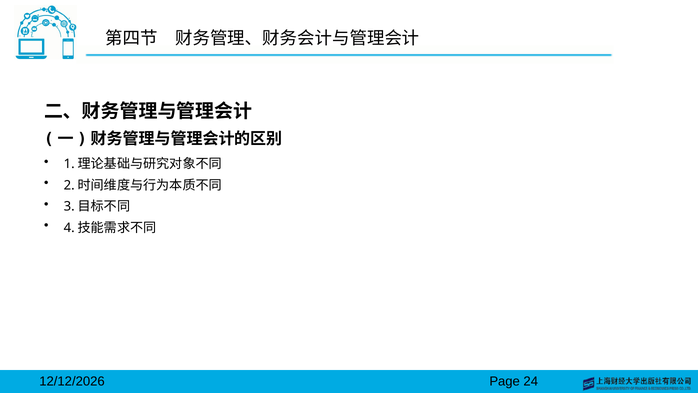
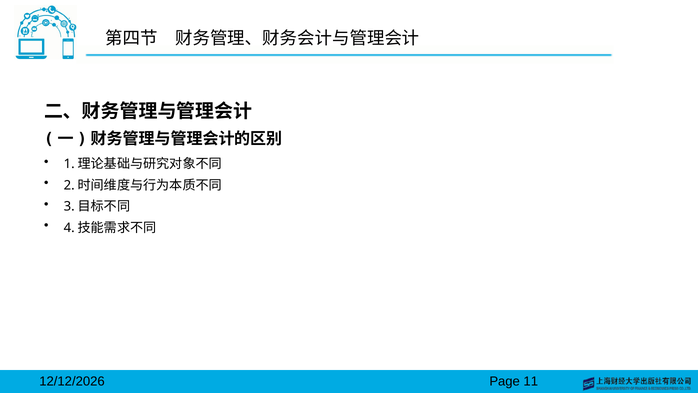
24: 24 -> 11 (531, 381)
